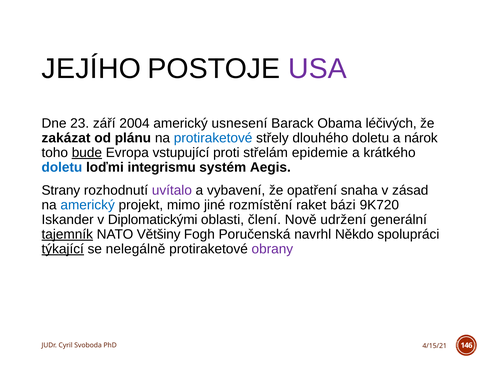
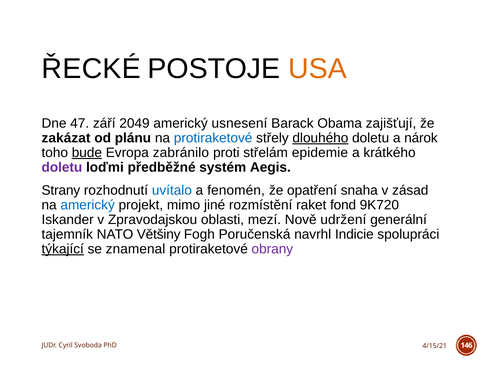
JEJÍHO: JEJÍHO -> ŘECKÉ (91, 69)
USA colour: purple -> orange (317, 69)
23: 23 -> 47 (80, 123)
2004: 2004 -> 2049 (134, 123)
léčivých: léčivých -> zajišťují (391, 123)
dlouhého underline: none -> present (320, 138)
vstupující: vstupující -> zabránilo (181, 153)
doletu colour: blue -> purple (62, 167)
integrismu: integrismu -> předběžné (162, 167)
uvítalo colour: purple -> blue (172, 190)
vybavení: vybavení -> fenomén (236, 190)
bázi: bázi -> fond (343, 205)
Diplomatickými: Diplomatickými -> Zpravodajskou (153, 219)
člení: člení -> mezí (264, 219)
tajemník underline: present -> none (67, 234)
Někdo: Někdo -> Indicie (354, 234)
nelegálně: nelegálně -> znamenal (136, 249)
